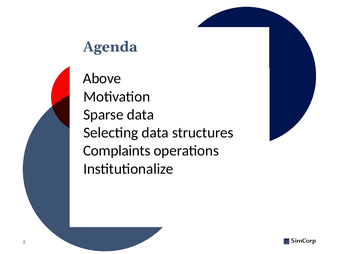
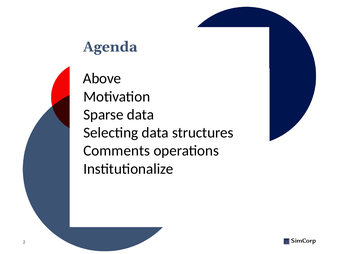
Complaints: Complaints -> Comments (117, 150)
